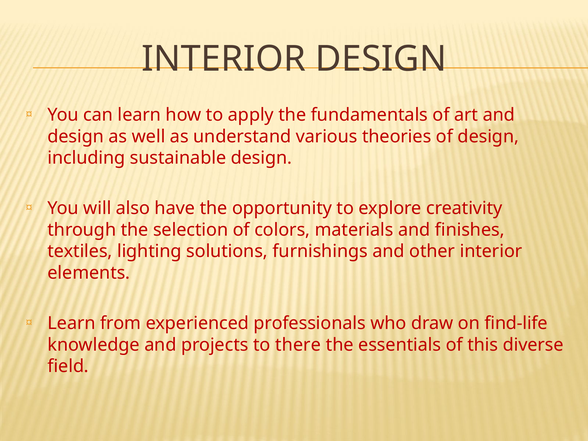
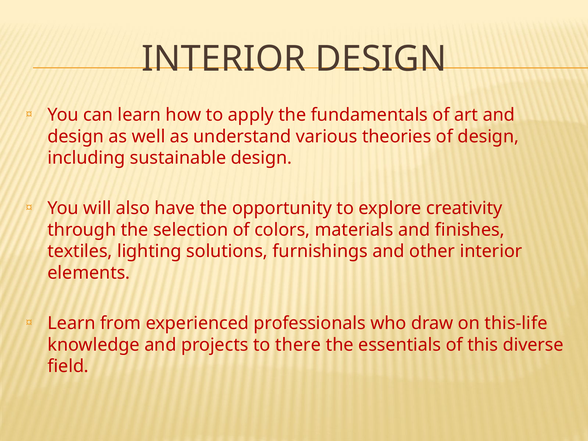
find-life: find-life -> this-life (516, 323)
